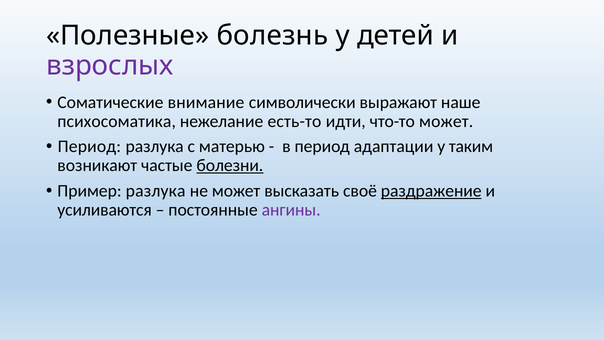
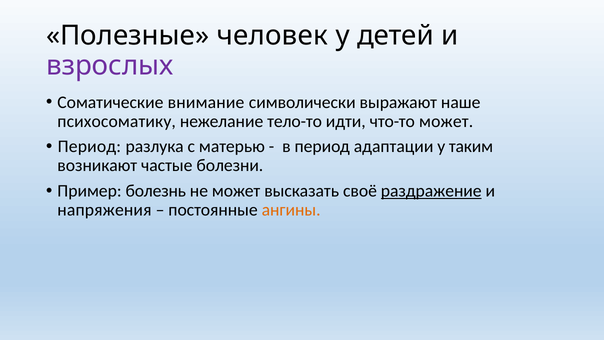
болезнь: болезнь -> человек (272, 36)
психосоматика: психосоматика -> психосоматику (117, 121)
есть-то: есть-то -> тело-то (295, 121)
болезни underline: present -> none (230, 166)
Пример разлука: разлука -> болезнь (156, 191)
усиливаются: усиливаются -> напряжения (104, 210)
ангины colour: purple -> orange (291, 210)
